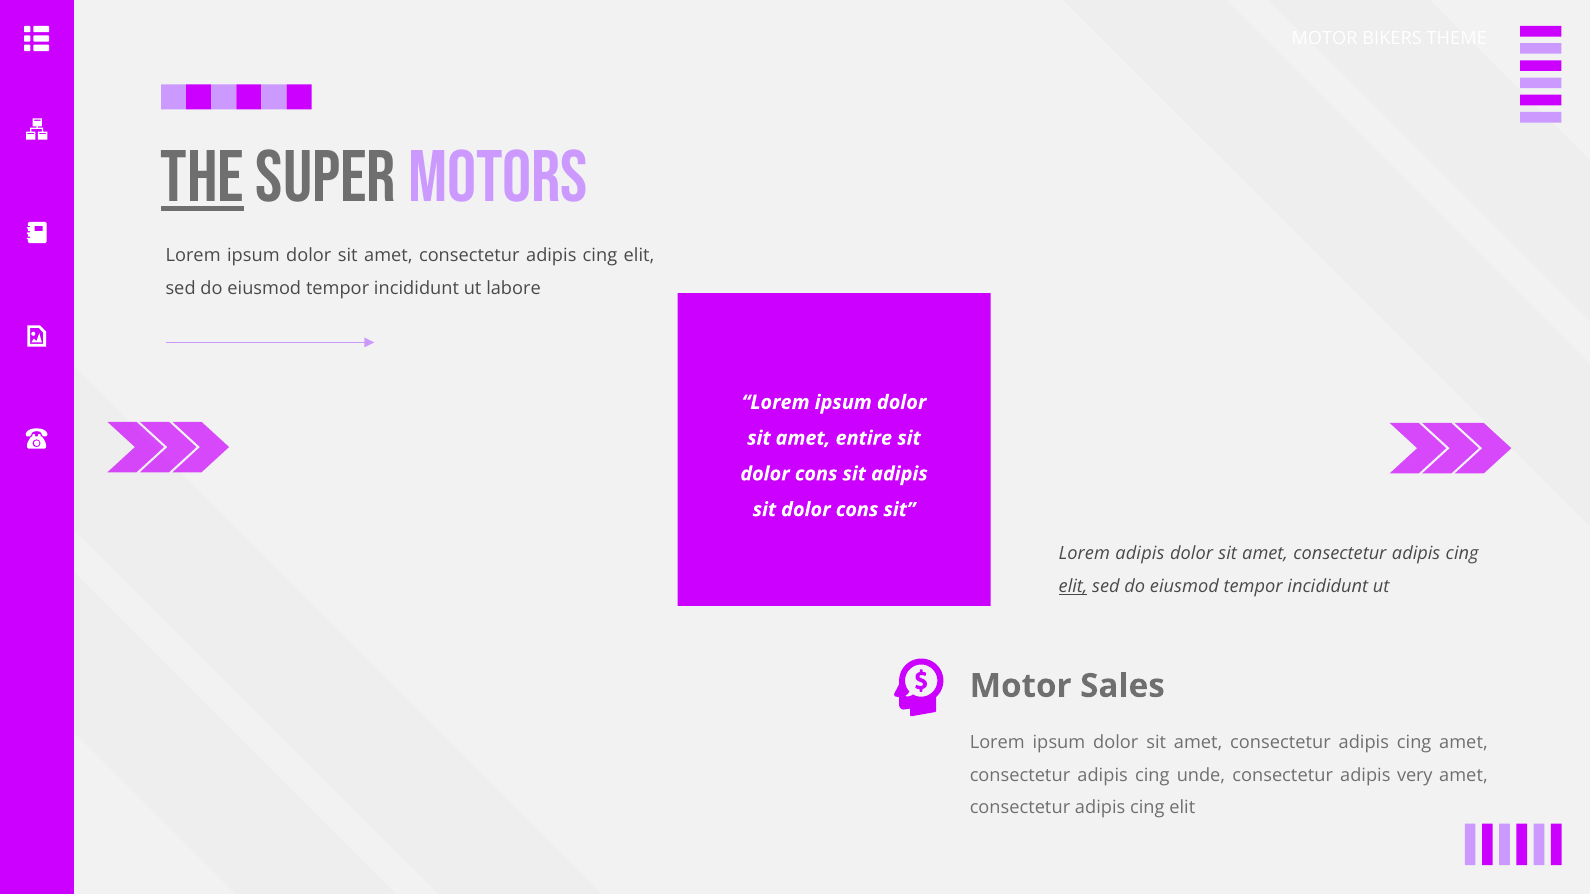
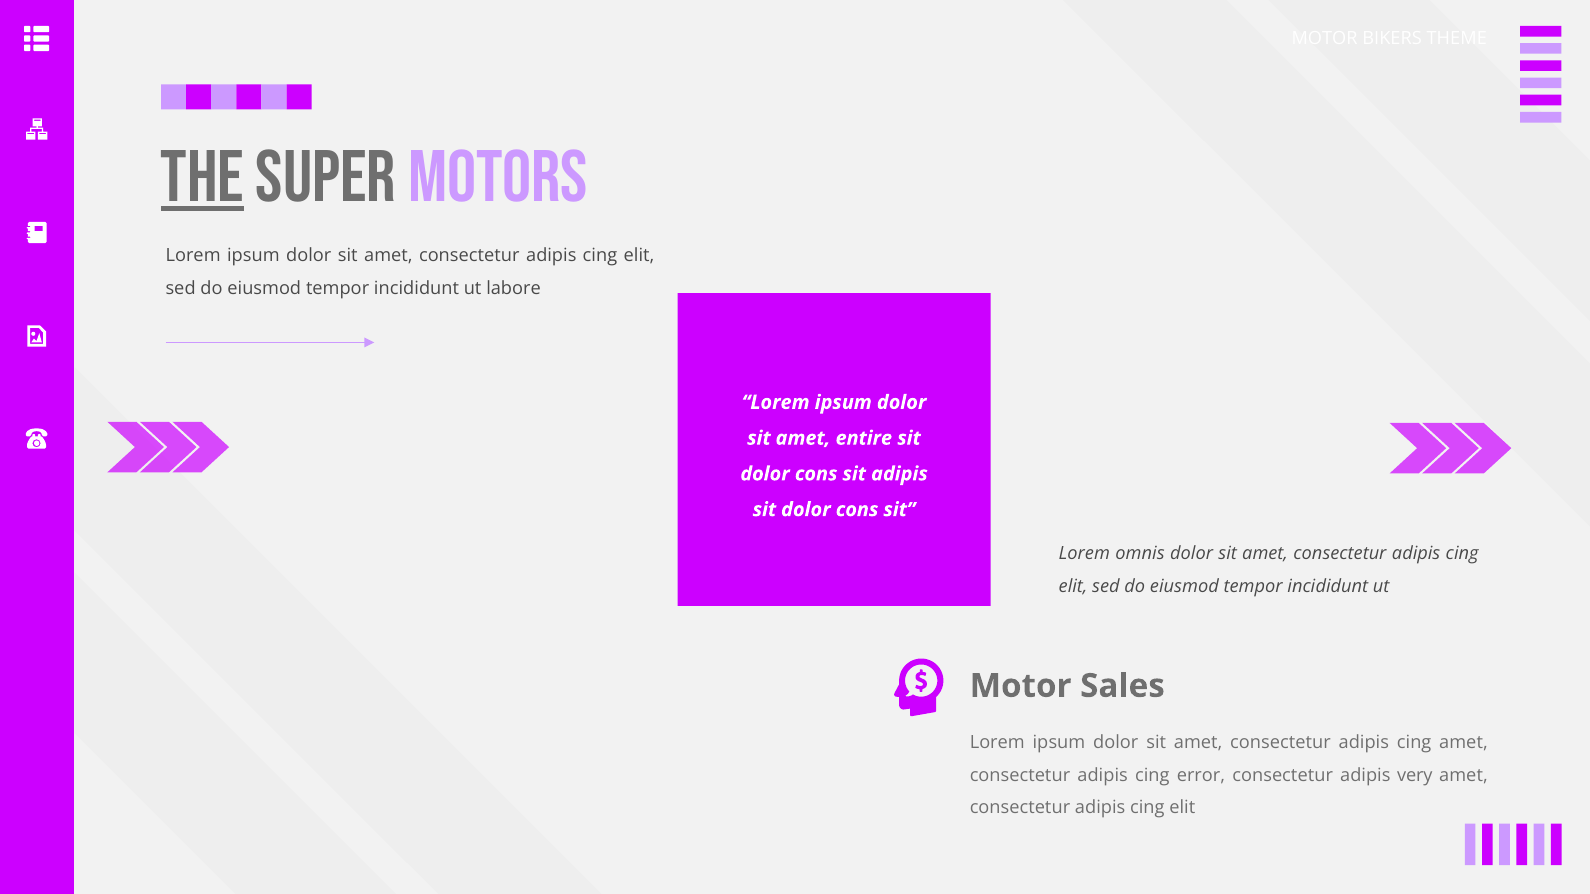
Lorem adipis: adipis -> omnis (1140, 554)
elit underline: present -> none (1073, 587)
unde: unde -> error (1201, 775)
